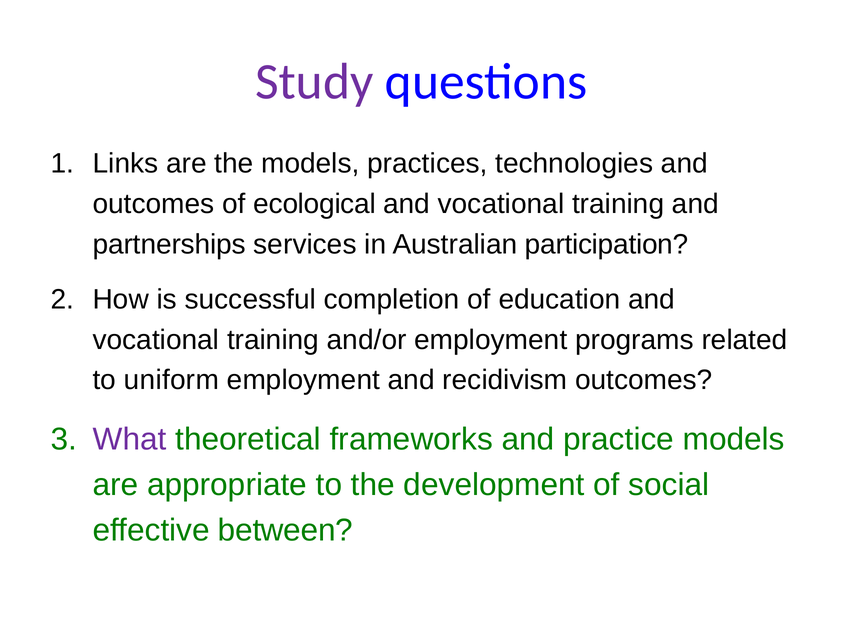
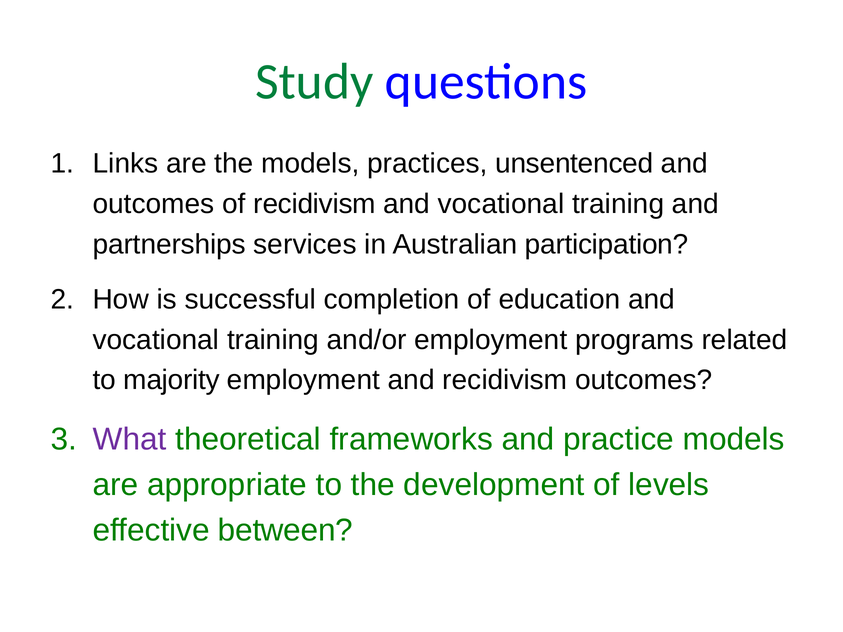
Study colour: purple -> green (314, 82)
technologies: technologies -> unsentenced (574, 164)
of ecological: ecological -> recidivism (315, 204)
uniform: uniform -> majority (172, 380)
social: social -> levels (669, 485)
